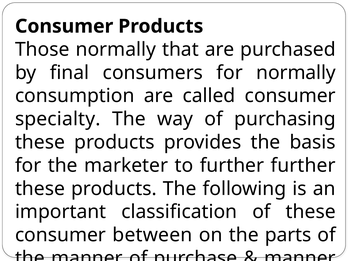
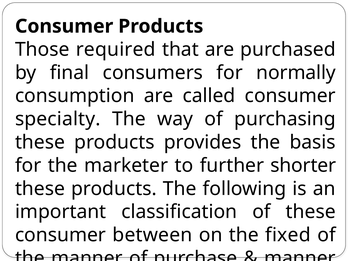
Those normally: normally -> required (116, 49)
further further: further -> shorter (303, 165)
parts: parts -> fixed (288, 235)
